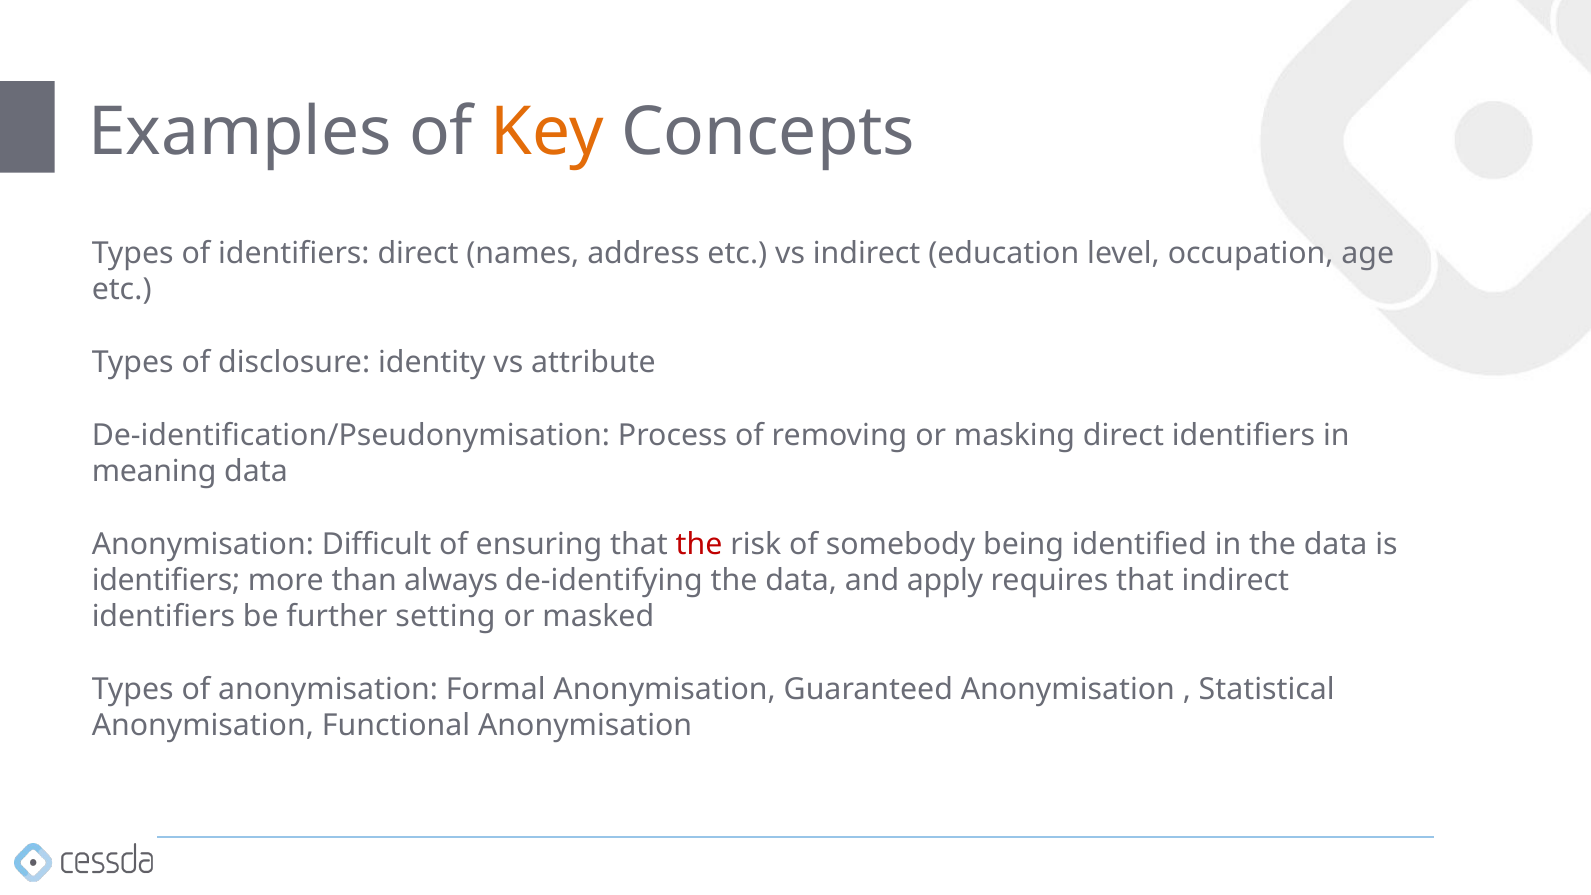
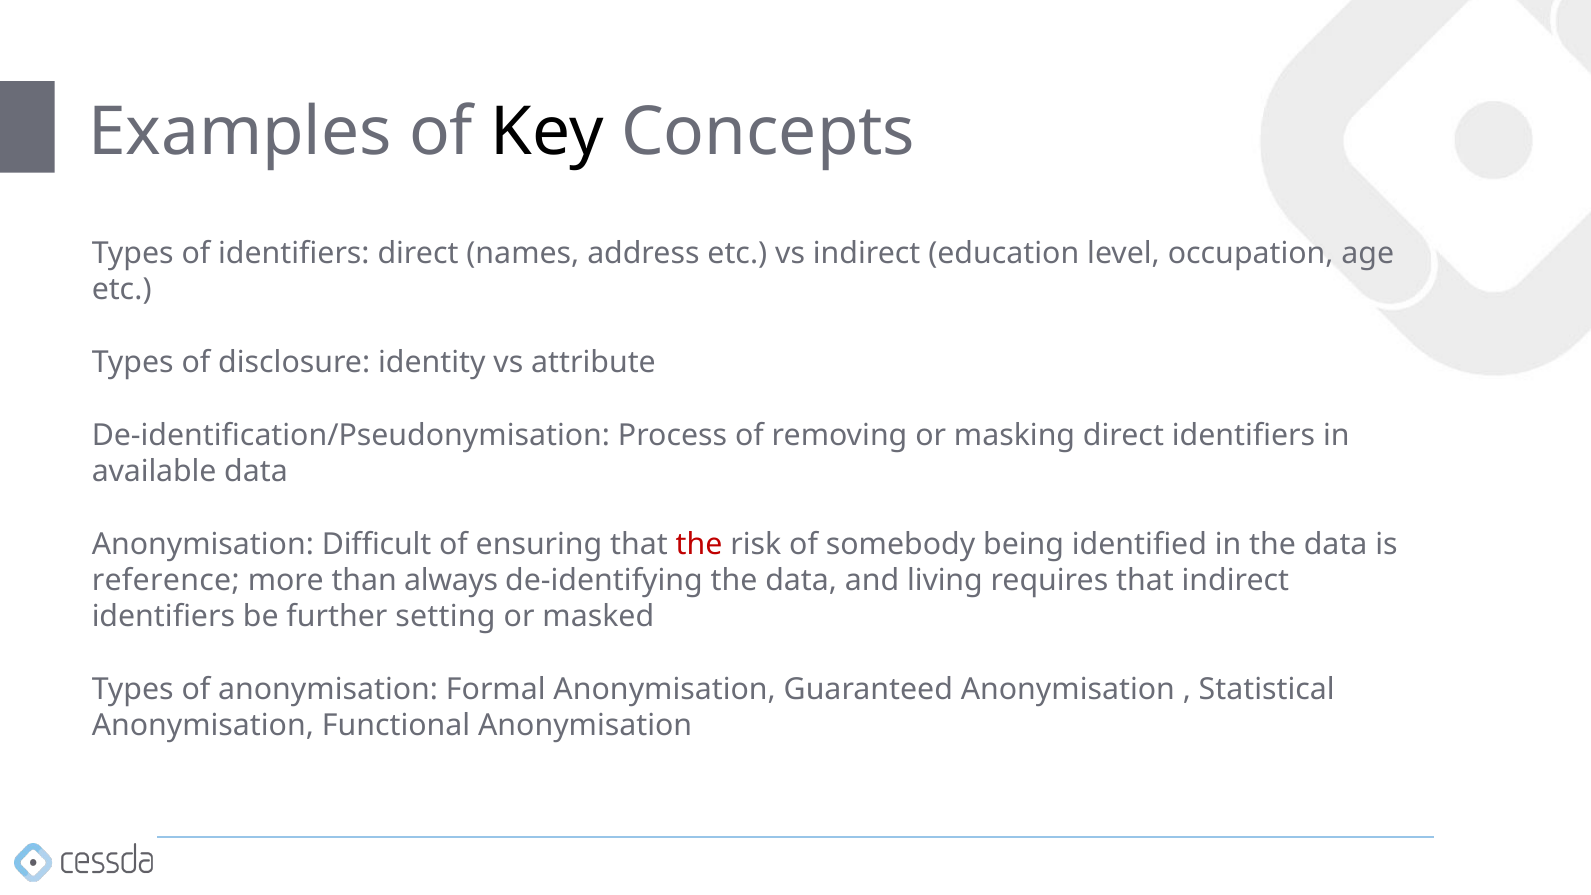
Key colour: orange -> black (548, 132)
meaning: meaning -> available (154, 472)
identifiers: identifiers -> reference (166, 581)
apply: apply -> living (945, 581)
